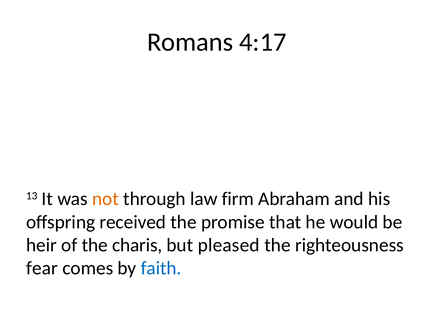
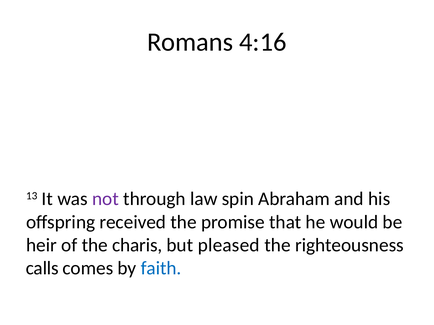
4:17: 4:17 -> 4:16 (263, 42)
not colour: orange -> purple (105, 199)
firm: firm -> spin (238, 199)
fear: fear -> calls (42, 269)
